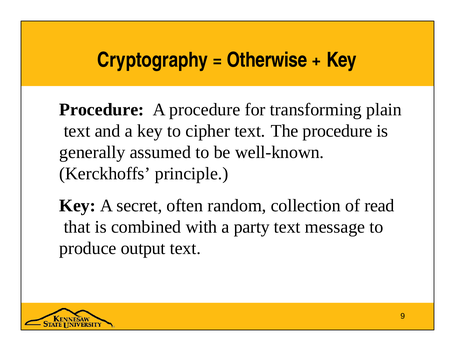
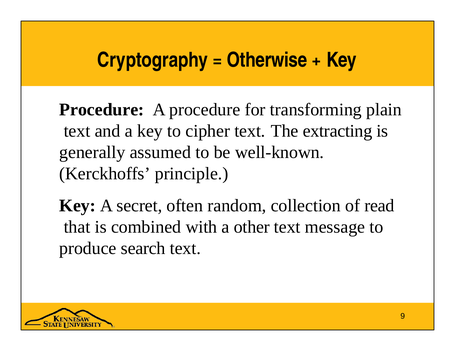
The procedure: procedure -> extracting (337, 131)
party: party -> other (252, 227)
output: output -> search (143, 249)
